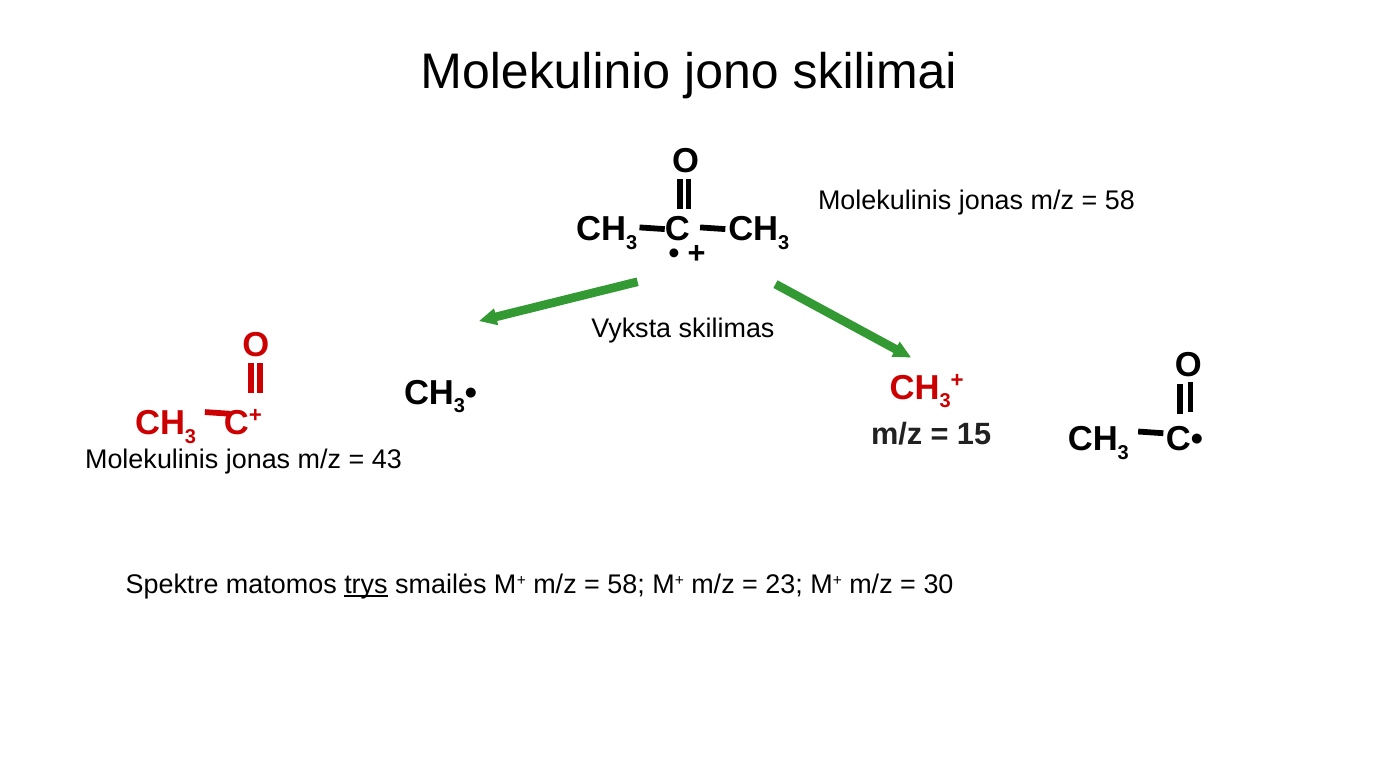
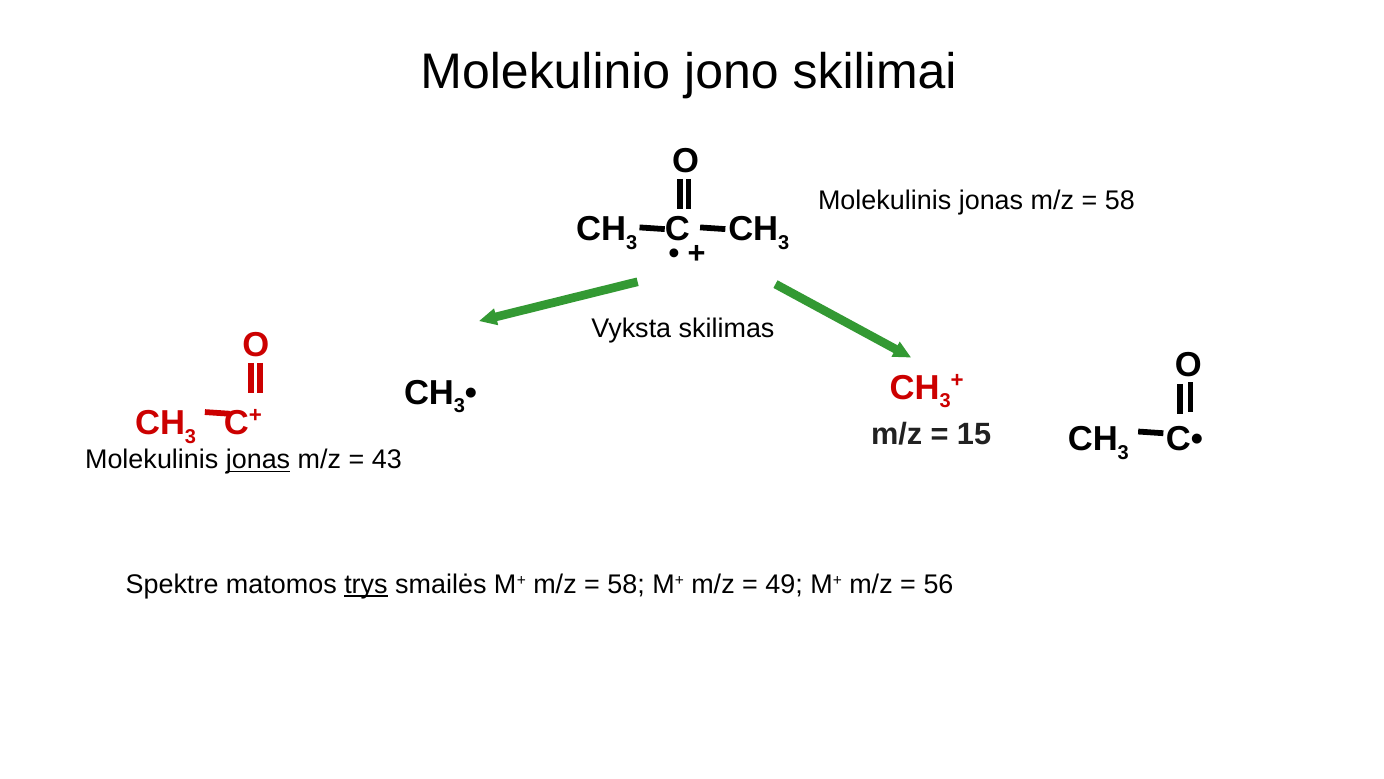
jonas underline: none -> present (258, 460)
23: 23 -> 49 (784, 584)
30: 30 -> 56 (938, 584)
